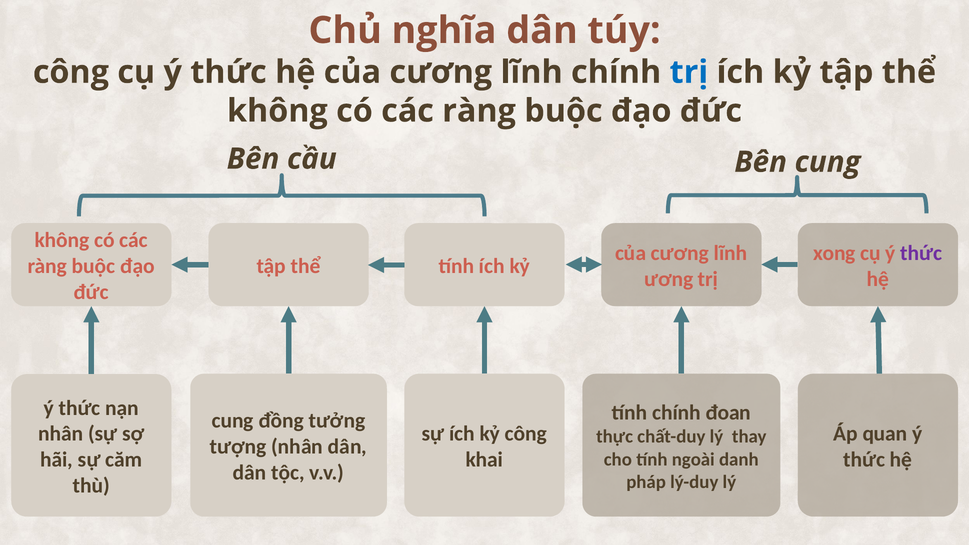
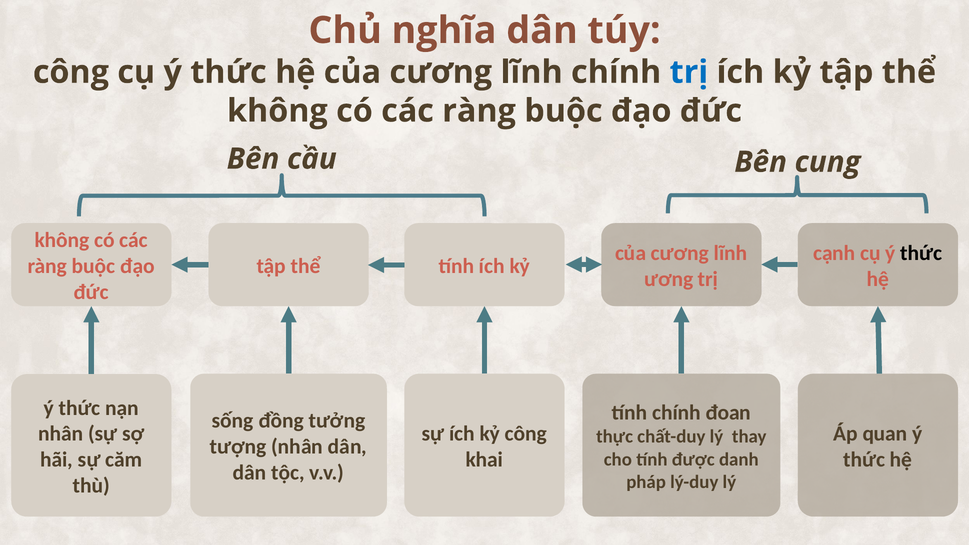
xong: xong -> cạnh (834, 253)
thức colour: purple -> black (921, 253)
cung: cung -> sống (233, 421)
ngoài: ngoài -> được (693, 459)
